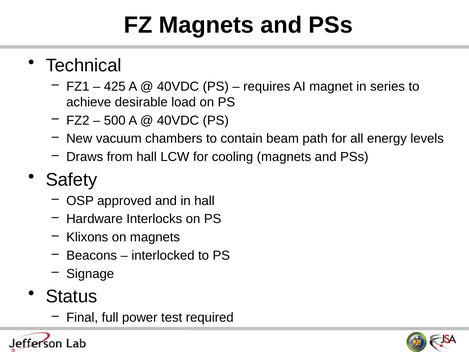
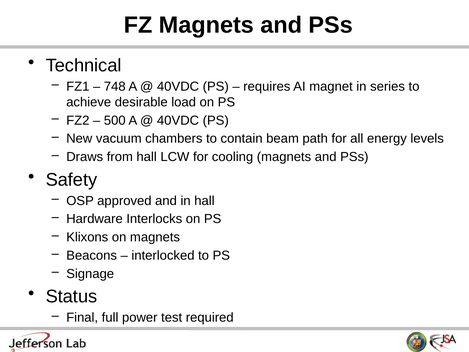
425: 425 -> 748 (115, 86)
